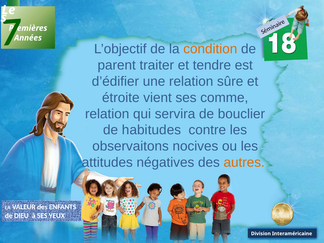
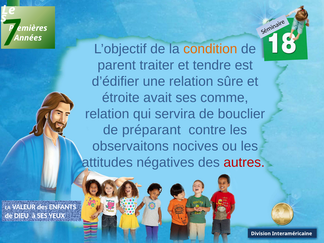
vient: vient -> avait (158, 98)
habitudes: habitudes -> préparant (151, 130)
autres colour: orange -> red (244, 162)
